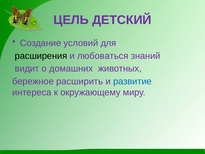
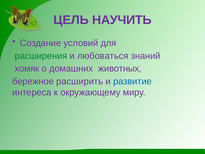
ДЕТСКИЙ: ДЕТСКИЙ -> НАУЧИТЬ (122, 20)
расширения colour: black -> green (41, 56)
видит: видит -> хомяк (27, 69)
